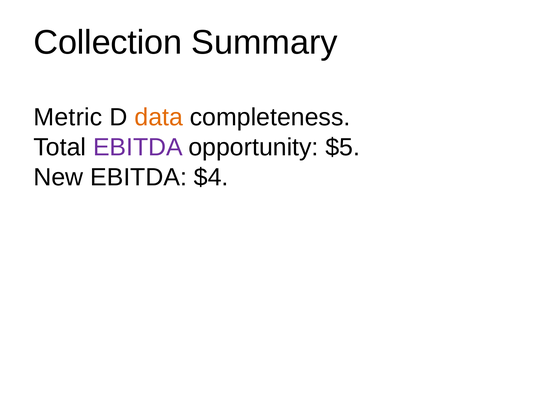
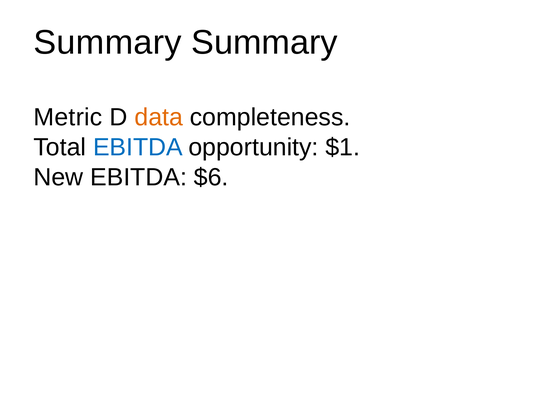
Collection: Collection -> Summary (108, 43)
EBITDA colour: purple -> blue (138, 147)
$5: $5 -> $1 (343, 147)
$4: $4 -> $6 (211, 177)
